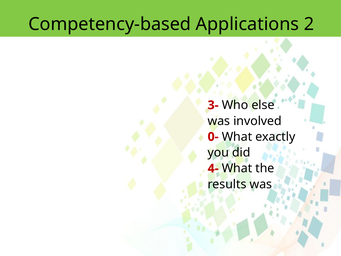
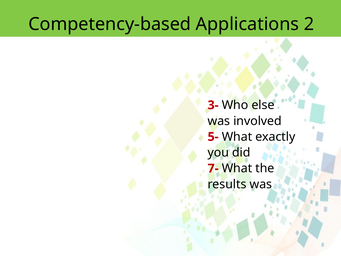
0-: 0- -> 5- (213, 137)
4-: 4- -> 7- (213, 168)
